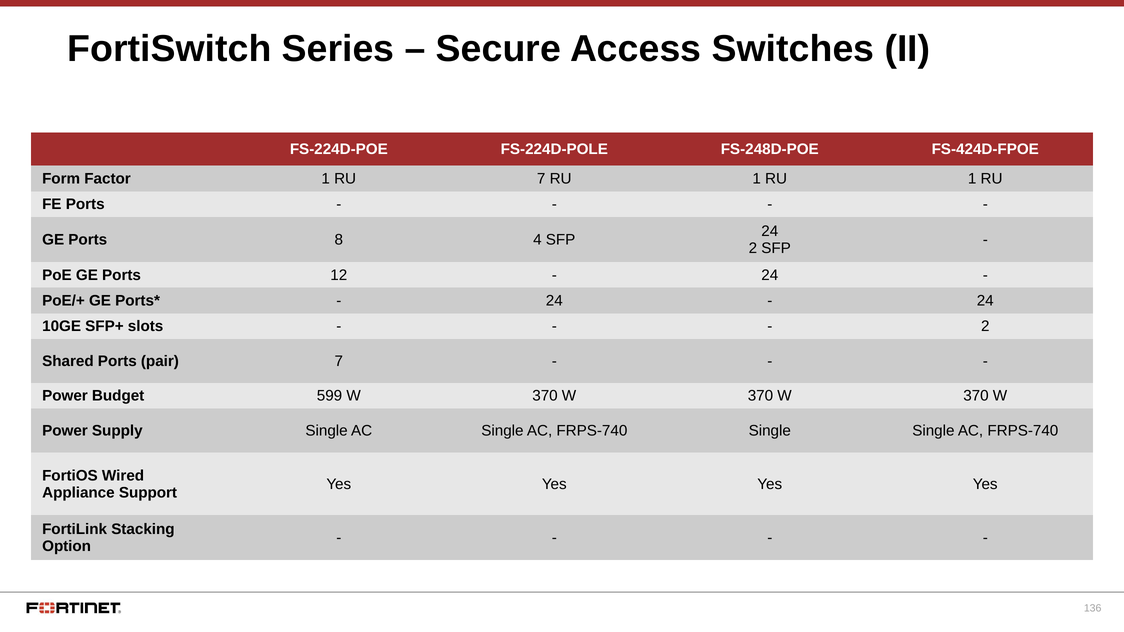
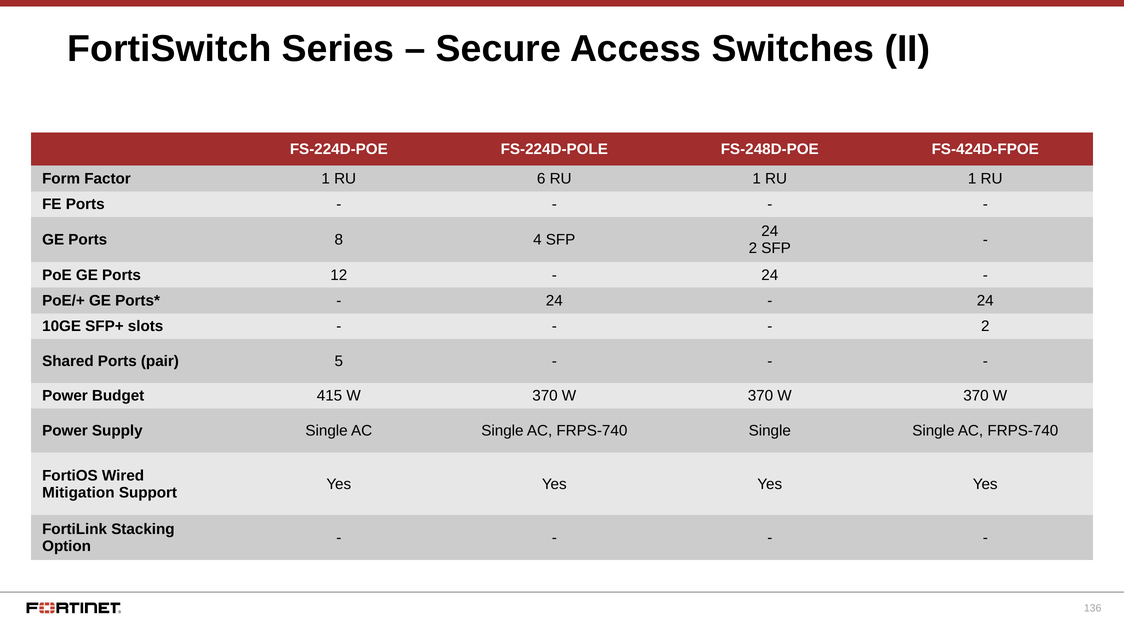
RU 7: 7 -> 6 (541, 179)
pair 7: 7 -> 5 (339, 361)
599: 599 -> 415 (330, 396)
Appliance: Appliance -> Mitigation (78, 493)
